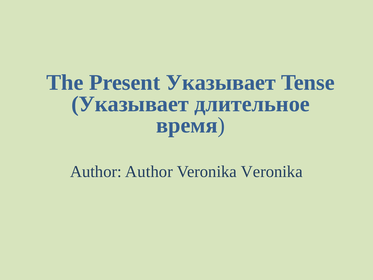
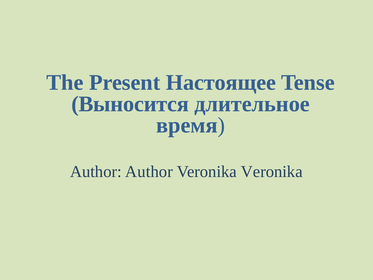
Present Указывает: Указывает -> Настоящее (221, 82)
Указывает: Указывает -> Выносится (130, 104)
